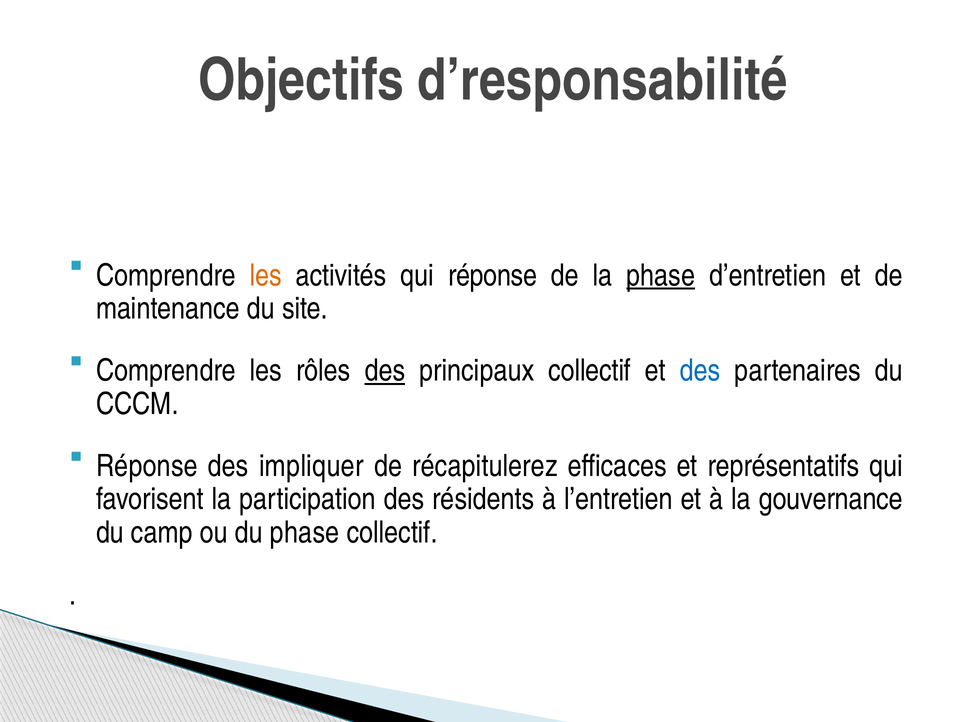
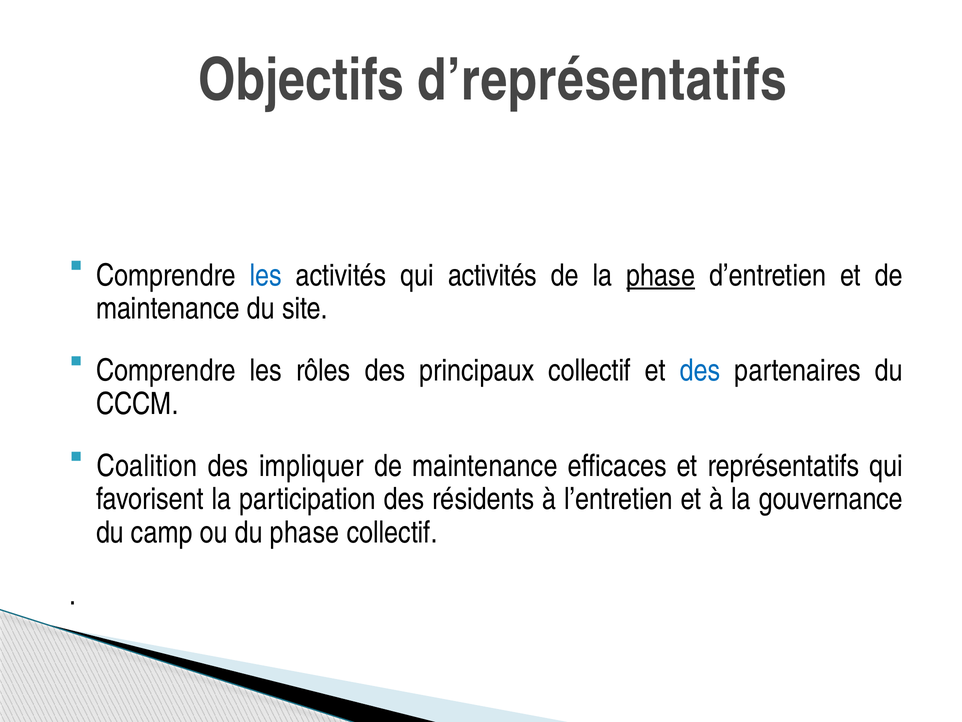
d’responsabilité: d’responsabilité -> d’représentatifs (602, 80)
les colour: orange -> blue (266, 275)
qui réponse: réponse -> activités (493, 275)
des underline: present -> none (385, 370)
Réponse: Réponse -> Coalition (147, 466)
récapitulerez: récapitulerez -> maintenance (485, 466)
